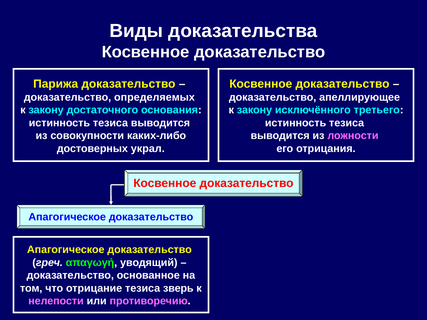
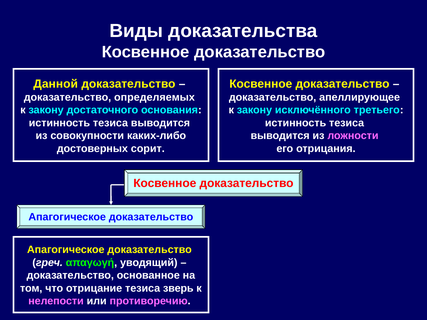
Парижа: Парижа -> Данной (56, 84)
украл: украл -> сорит (148, 149)
